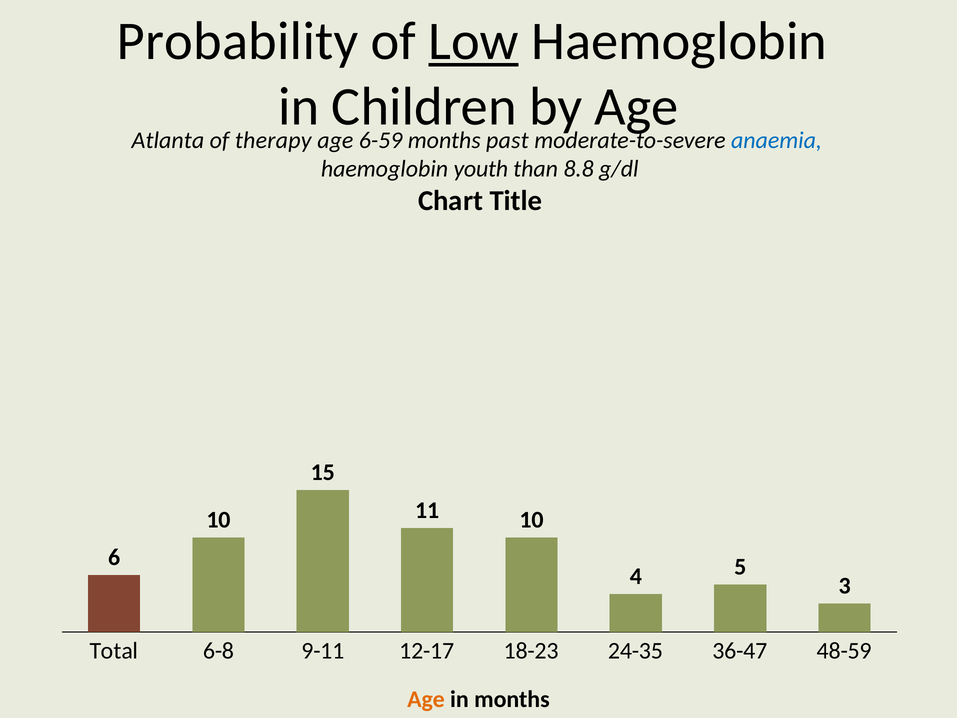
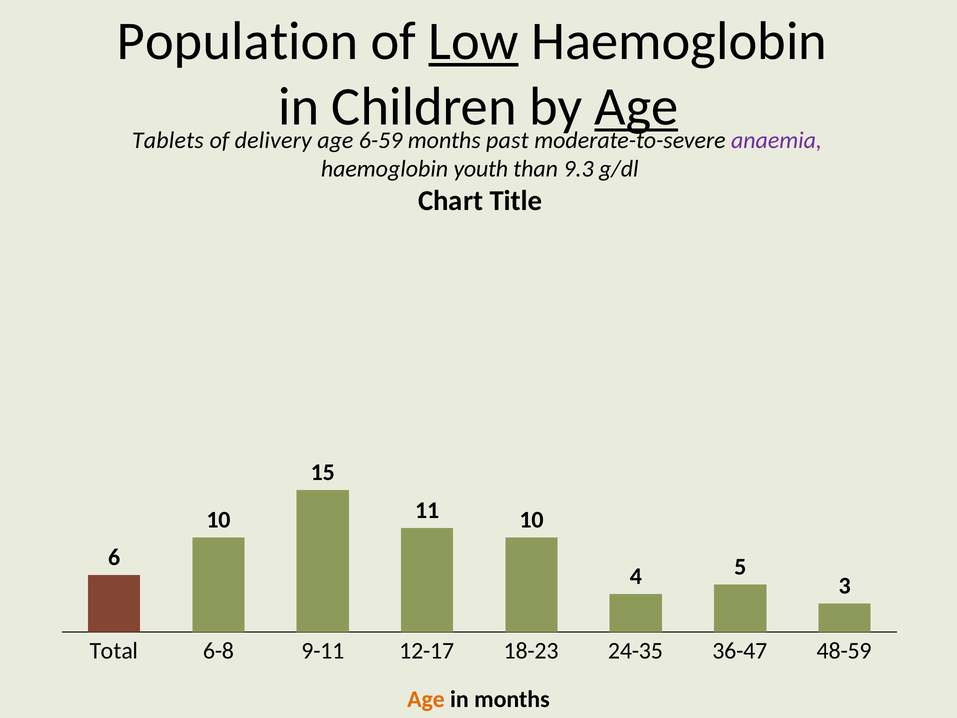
Probability: Probability -> Population (238, 41)
Age underline: none -> present (636, 107)
Atlanta: Atlanta -> Tablets (168, 140)
therapy: therapy -> delivery (273, 140)
anaemia colour: blue -> purple (776, 140)
8.8: 8.8 -> 9.3 (579, 169)
